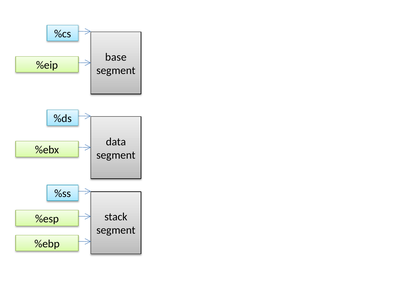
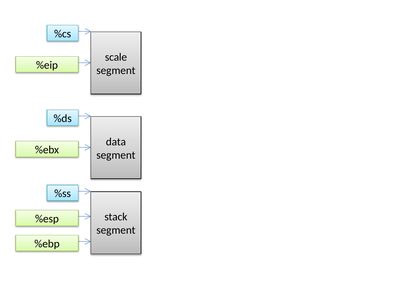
base: base -> scale (116, 57)
